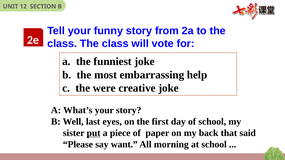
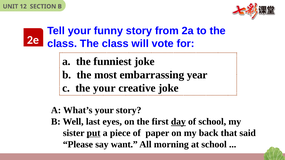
help: help -> year (197, 75)
the were: were -> your (104, 88)
day underline: none -> present (178, 122)
